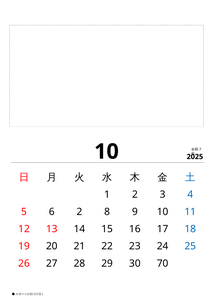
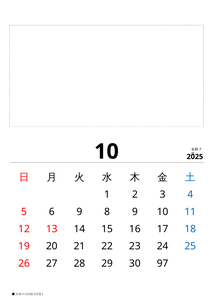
6 2: 2 -> 9 (79, 211)
70: 70 -> 97 (163, 263)
